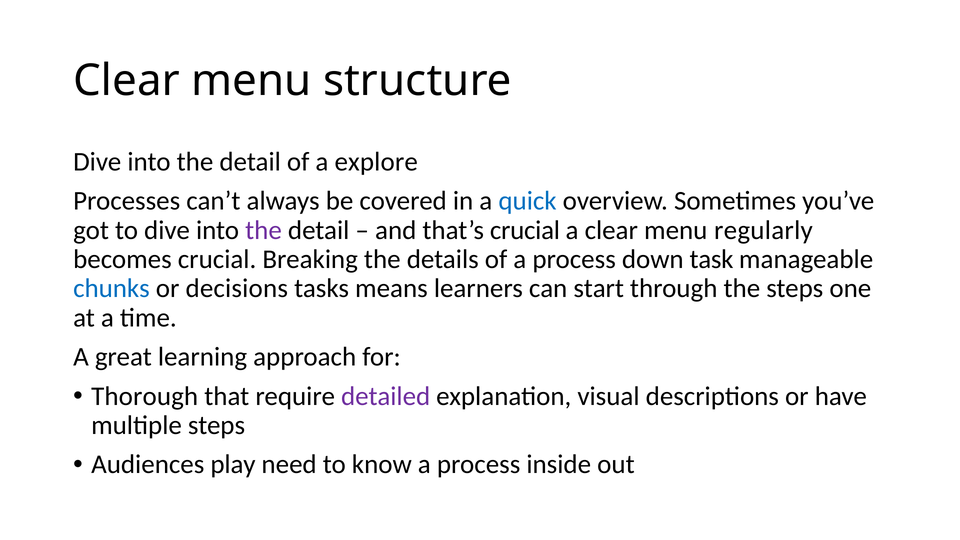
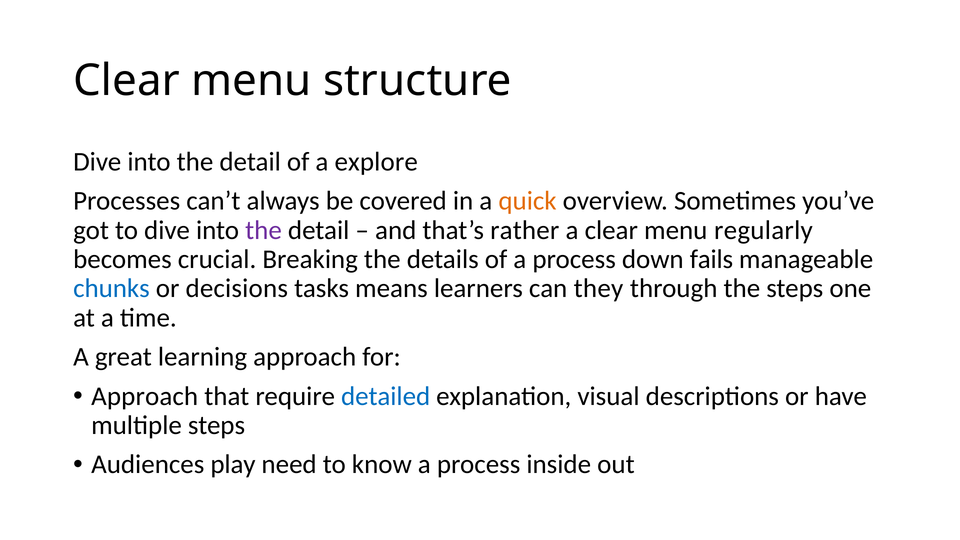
quick colour: blue -> orange (527, 201)
that’s crucial: crucial -> rather (525, 230)
task: task -> fails (711, 259)
start: start -> they (598, 289)
Thorough: Thorough -> Approach (145, 396)
detailed colour: purple -> blue (386, 396)
